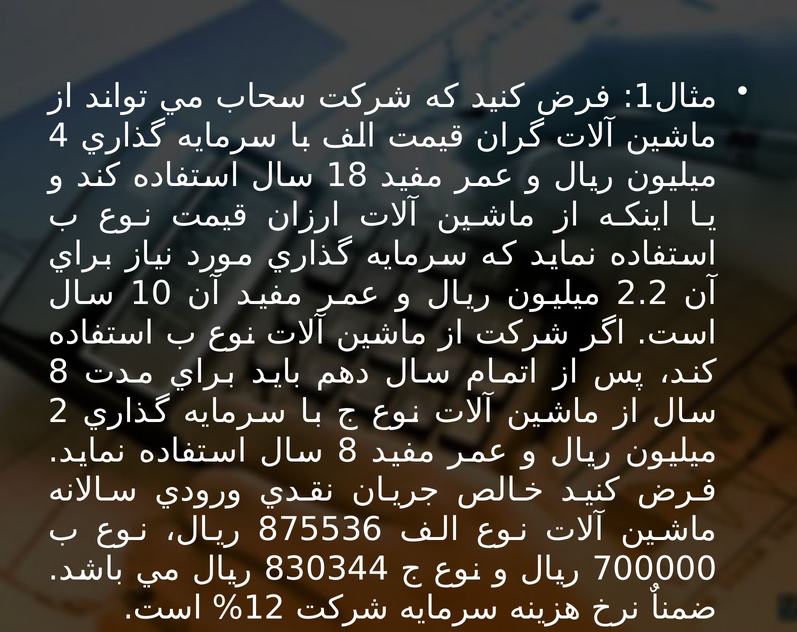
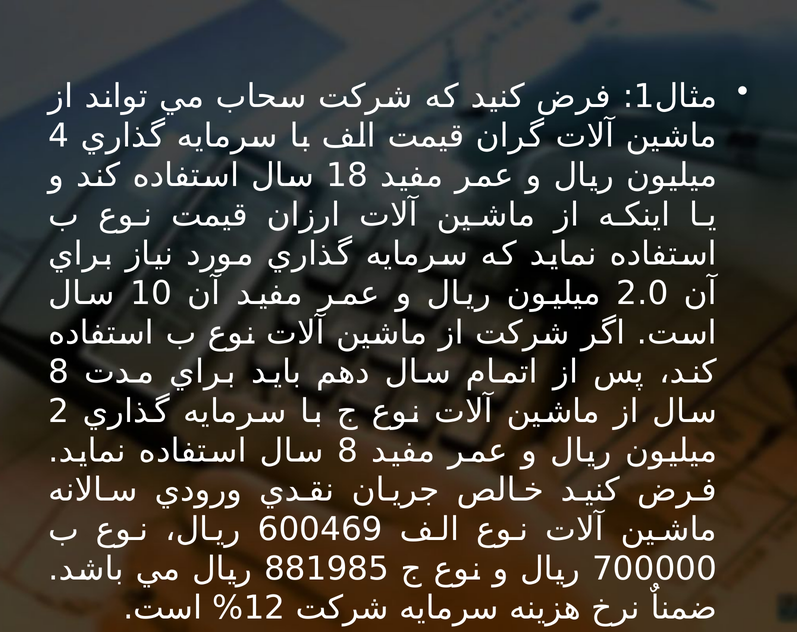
2.2: 2.2 -> 2.0 (642, 294)
875536: 875536 -> 600469 (320, 530)
830344: 830344 -> 881985 (327, 569)
